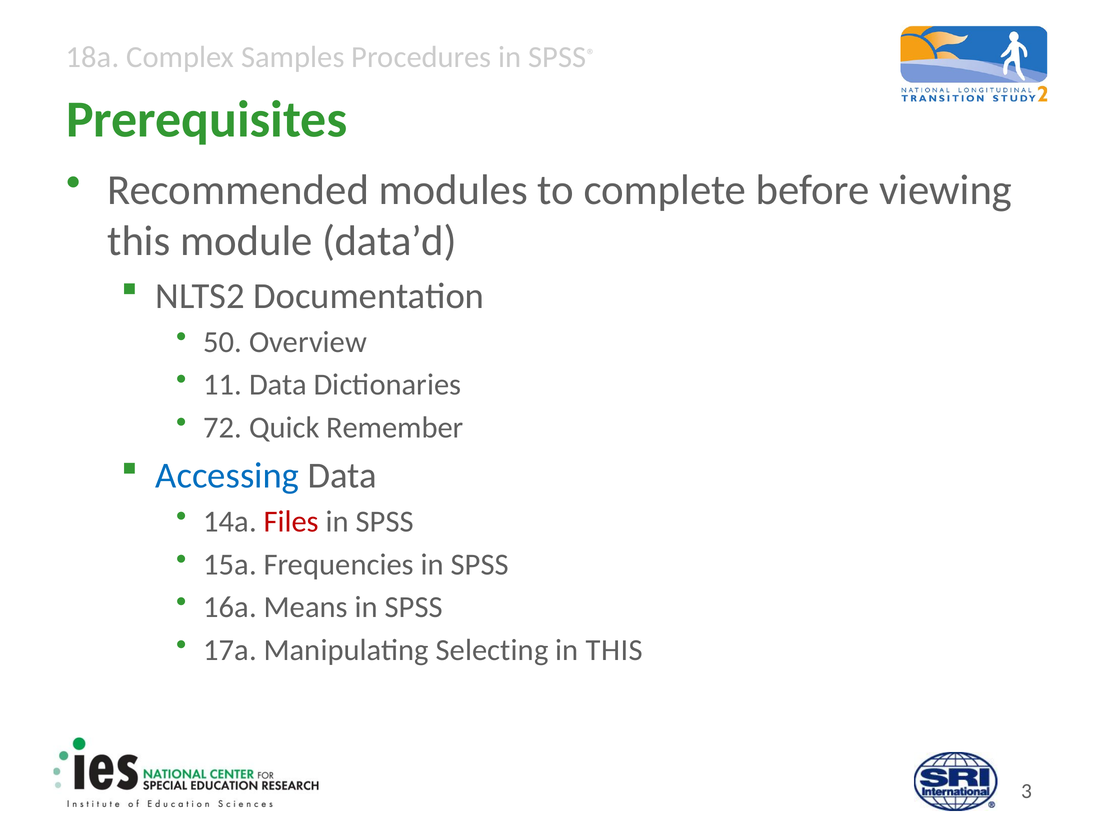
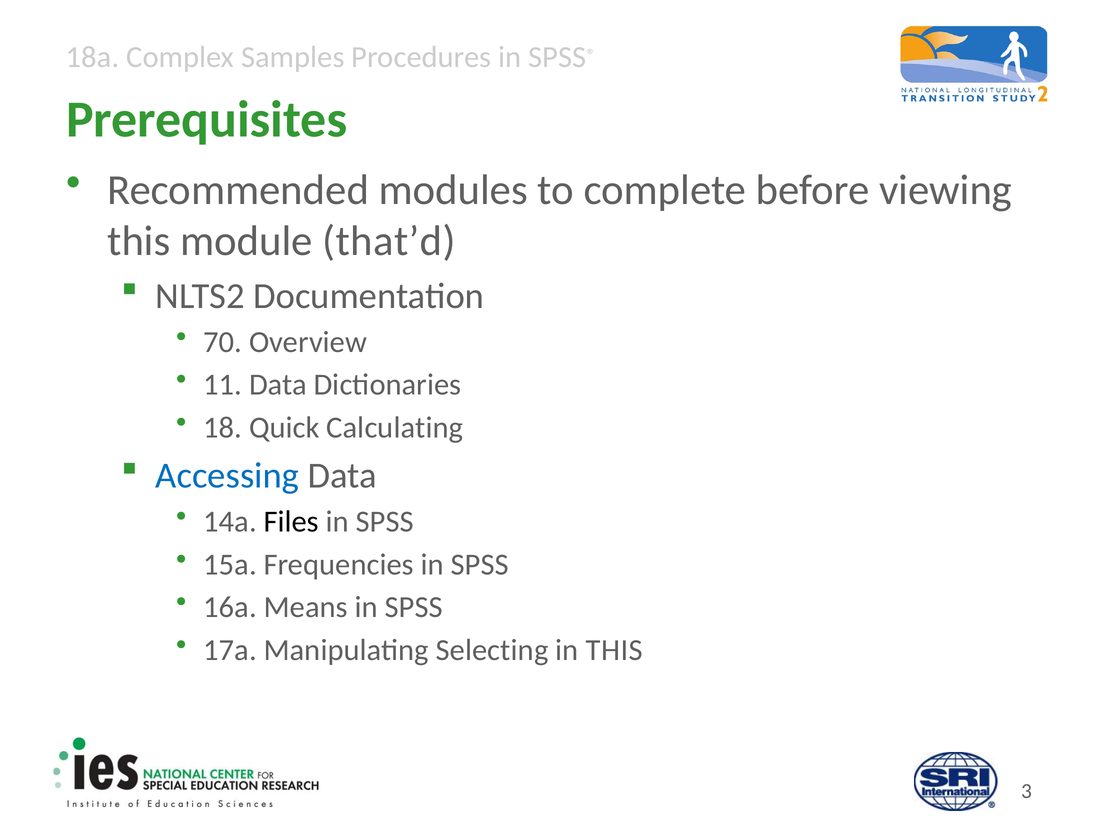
data’d: data’d -> that’d (389, 241)
50: 50 -> 70 (223, 342)
72: 72 -> 18 (223, 428)
Remember: Remember -> Calculating (395, 428)
Files colour: red -> black (291, 522)
